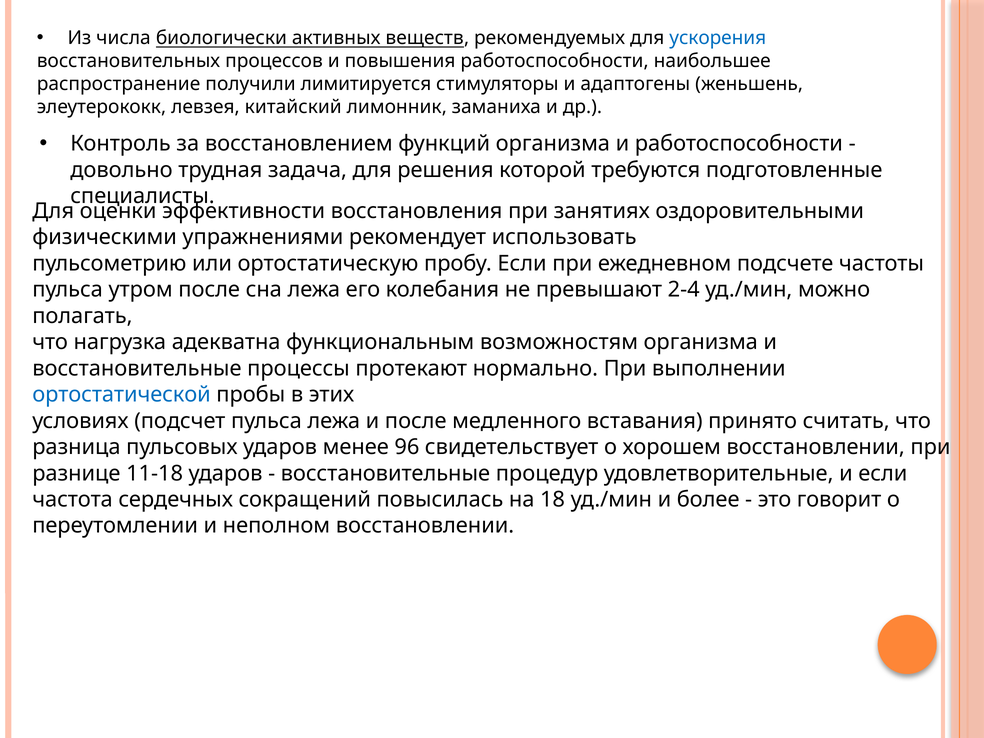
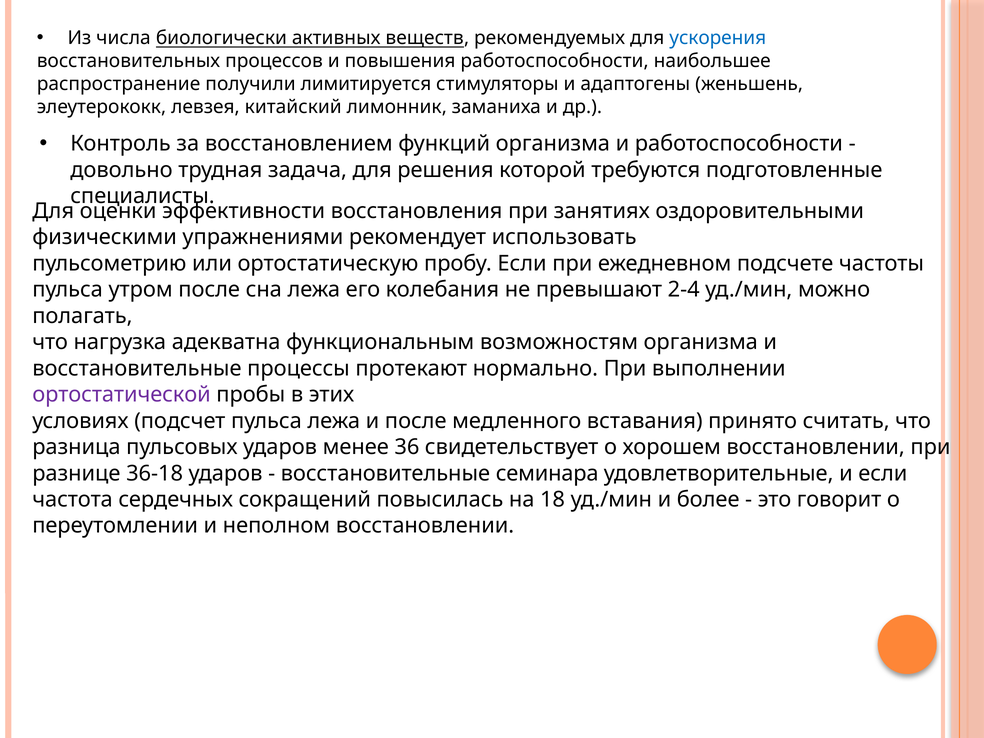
ортостатической colour: blue -> purple (122, 395)
96: 96 -> 36 (407, 447)
11-18: 11-18 -> 36-18 (155, 473)
процедур: процедур -> семинара (547, 473)
